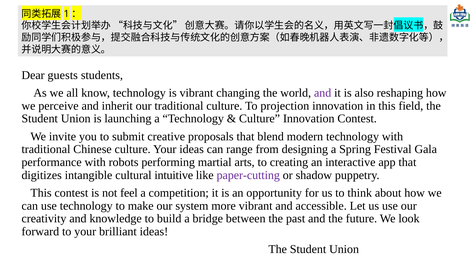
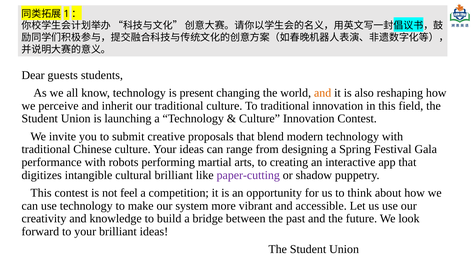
is vibrant: vibrant -> present (197, 93)
and colour: purple -> orange (323, 93)
To projection: projection -> traditional (285, 106)
cultural intuitive: intuitive -> brilliant (174, 175)
